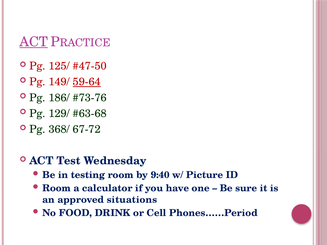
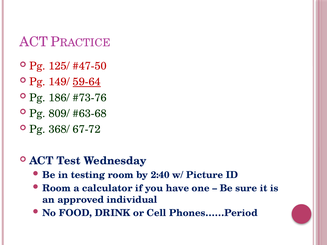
ACT underline: present -> none (34, 42)
129/: 129/ -> 809/ (59, 114)
9:40: 9:40 -> 2:40 (160, 175)
situations: situations -> individual (132, 200)
